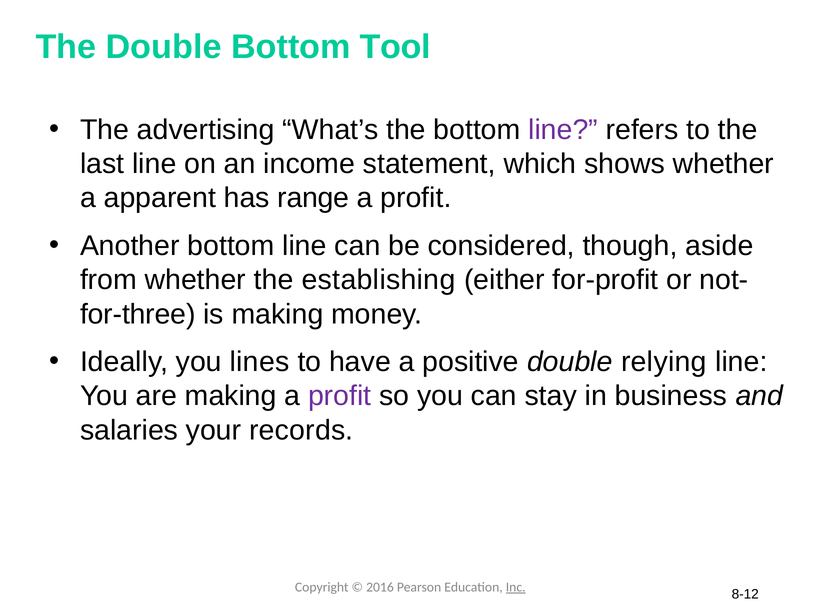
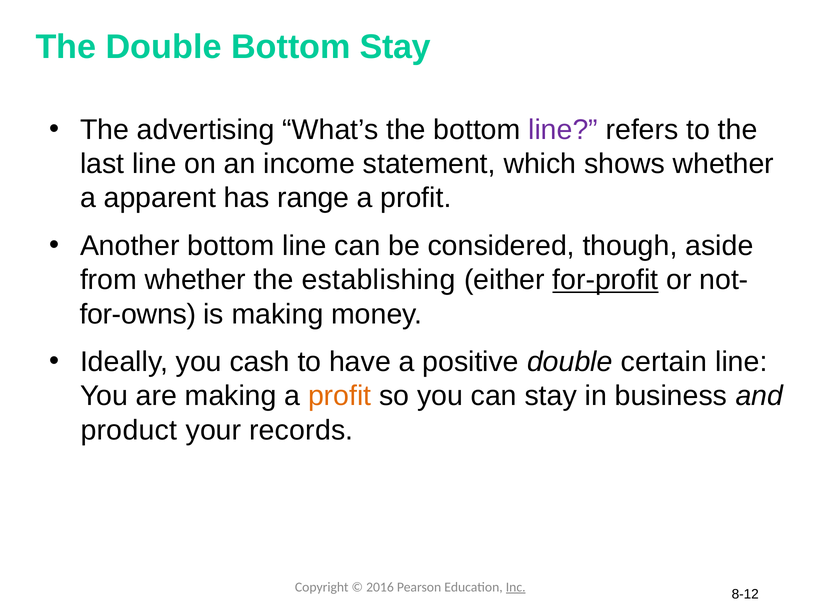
Bottom Tool: Tool -> Stay (395, 47)
for-profit underline: none -> present (605, 280)
for-three: for-three -> for-owns (138, 314)
lines: lines -> cash (260, 362)
relying: relying -> certain (664, 362)
profit colour: purple -> orange (340, 397)
salaries: salaries -> product (129, 431)
